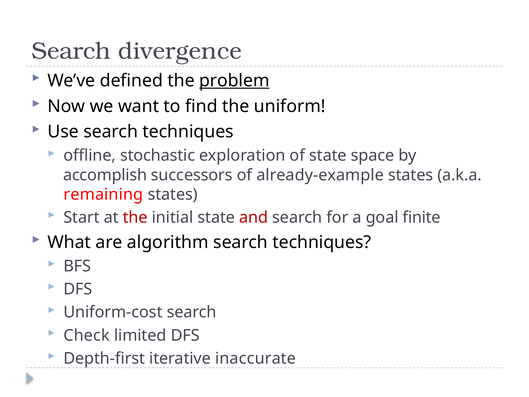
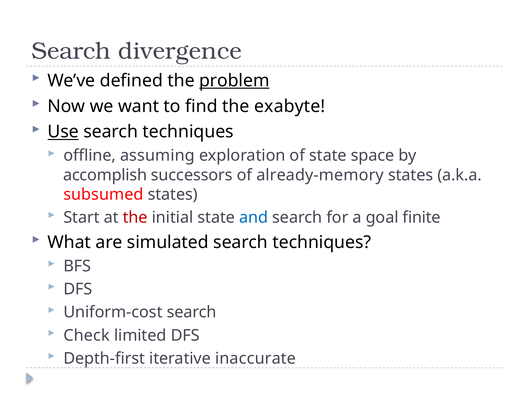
uniform: uniform -> exabyte (290, 106)
Use underline: none -> present (63, 132)
stochastic: stochastic -> assuming (157, 156)
already-example: already-example -> already-memory (320, 175)
remaining: remaining -> subsumed (103, 194)
and colour: red -> blue (254, 217)
algorithm: algorithm -> simulated (168, 242)
